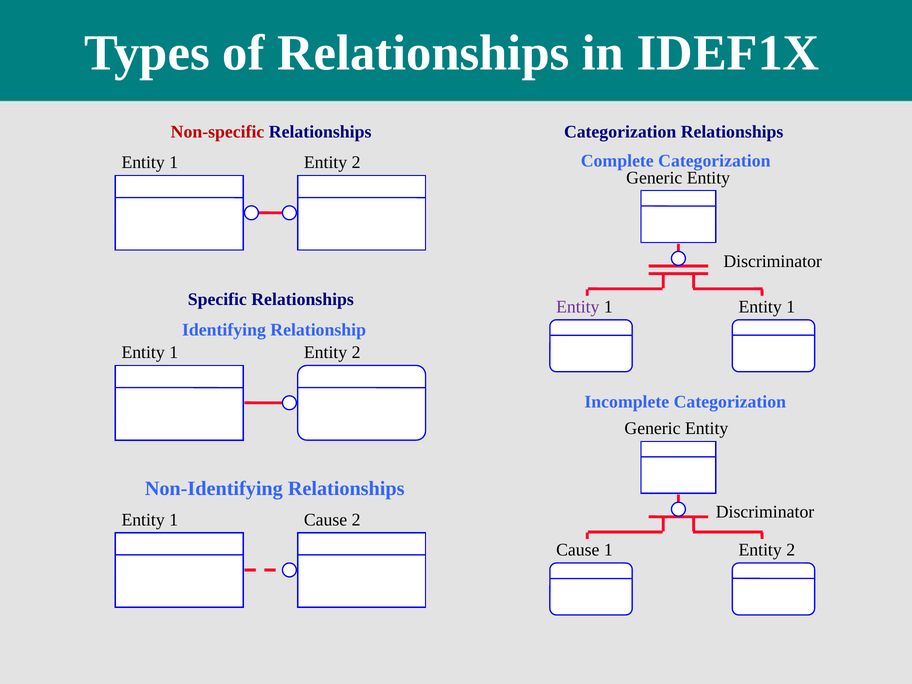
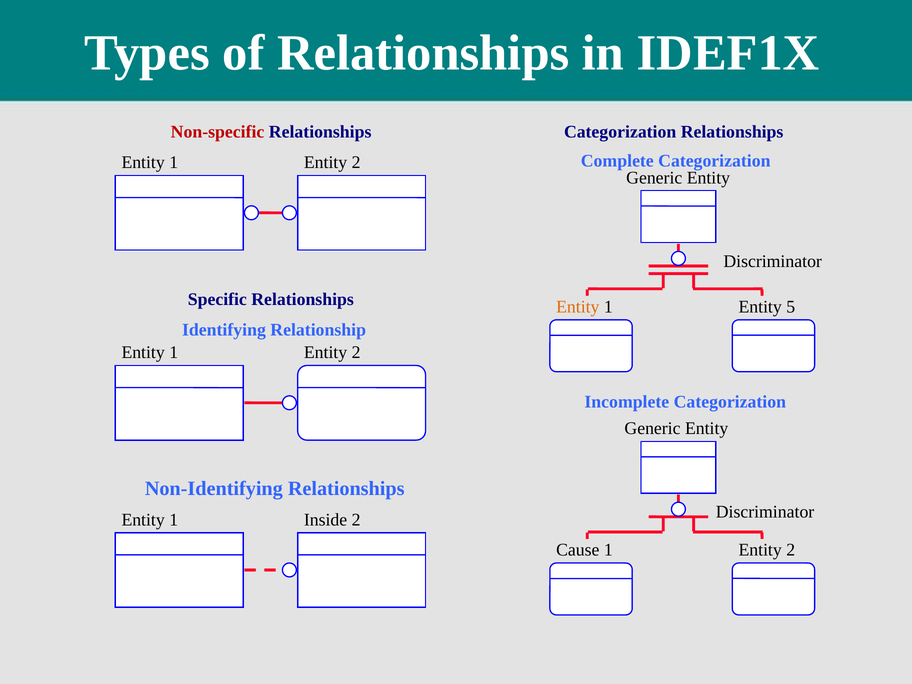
Entity colour: purple -> orange (578, 307)
1 Entity 1: 1 -> 5 (791, 307)
1 Cause: Cause -> Inside (326, 520)
